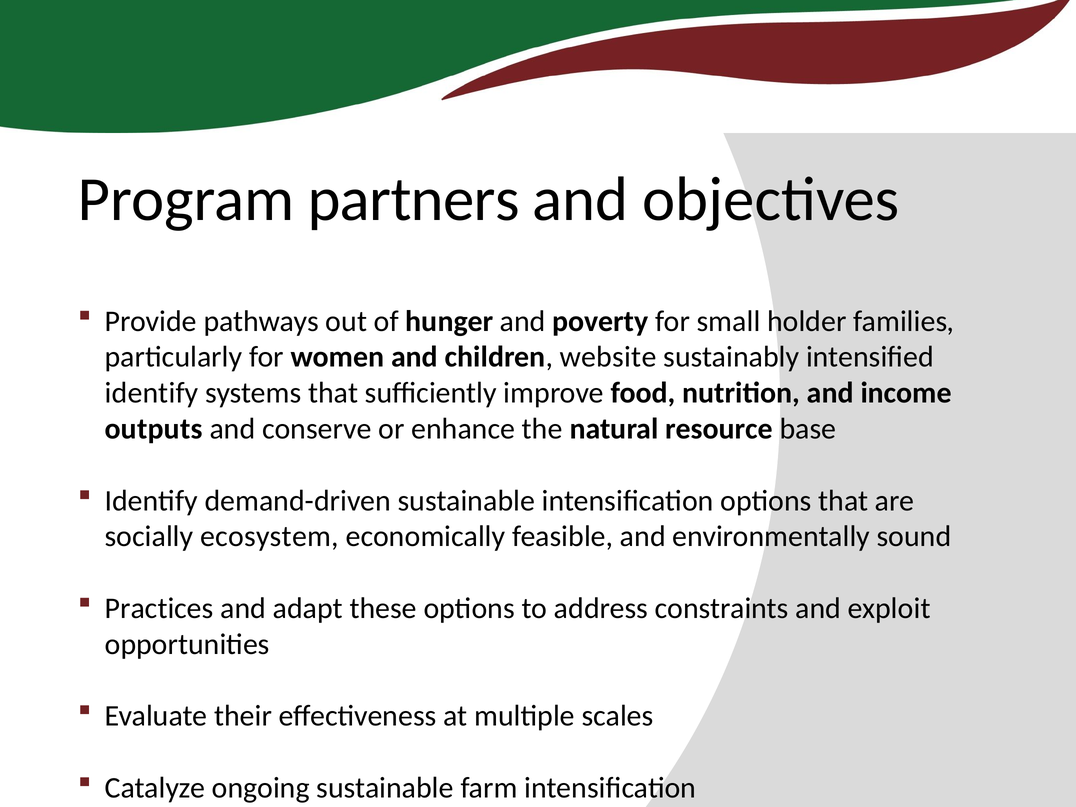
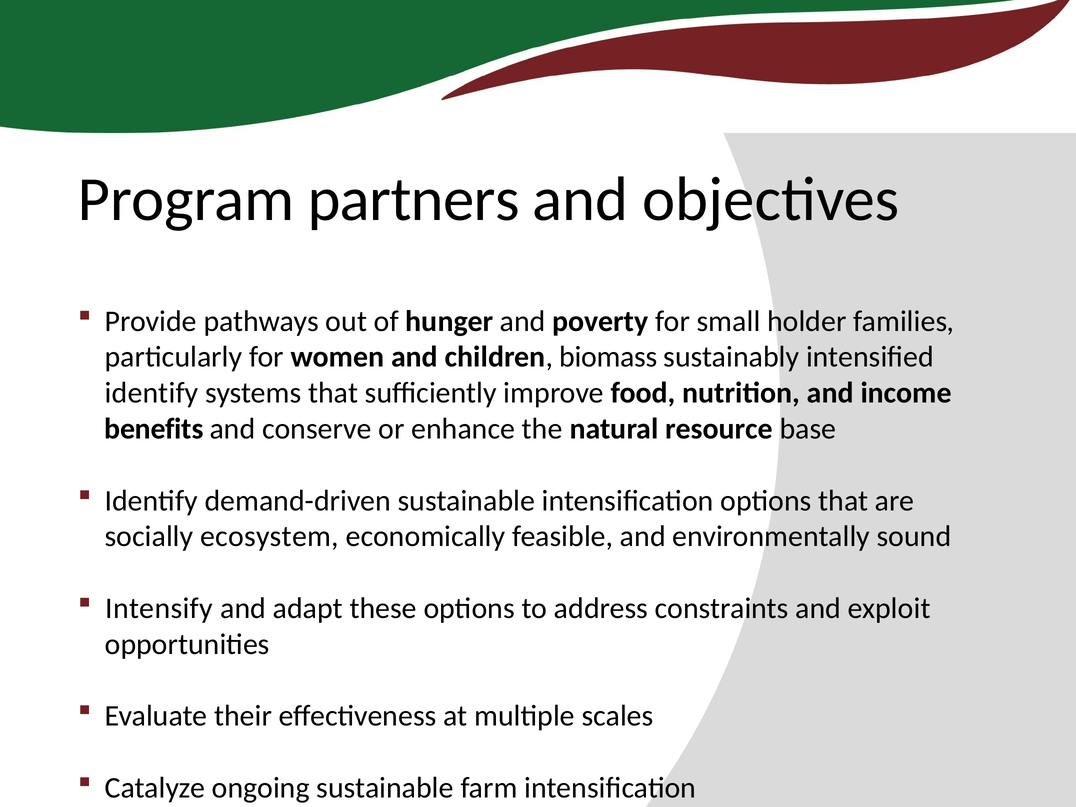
website: website -> biomass (608, 357)
outputs: outputs -> benefits (154, 429)
Practices: Practices -> Intensify (159, 608)
